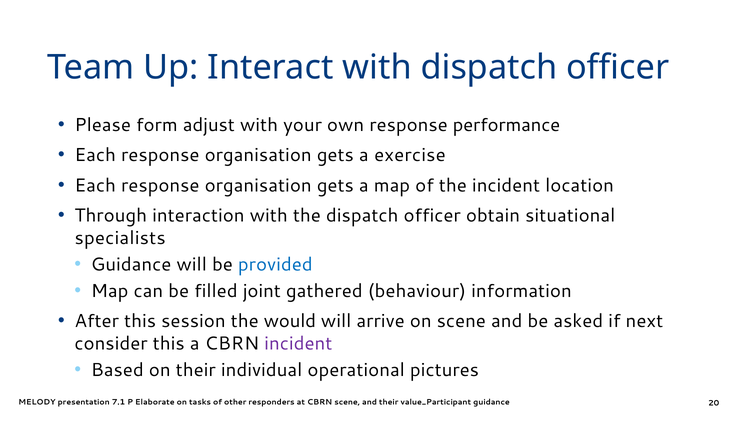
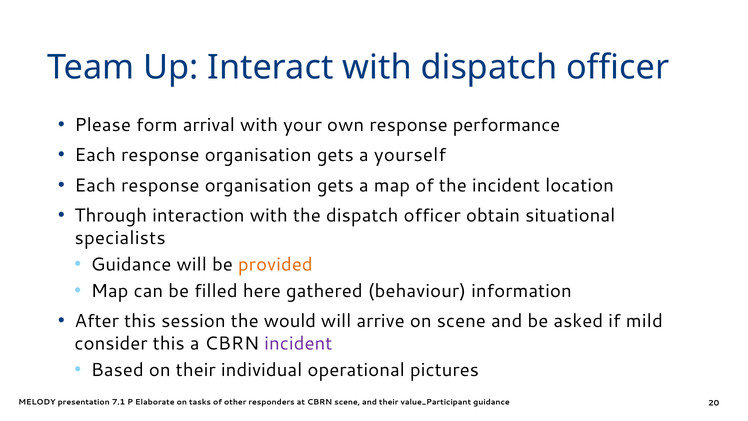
adjust: adjust -> arrival (209, 125)
exercise: exercise -> yourself (410, 155)
provided colour: blue -> orange (275, 264)
joint: joint -> here (262, 291)
next: next -> mild (644, 321)
